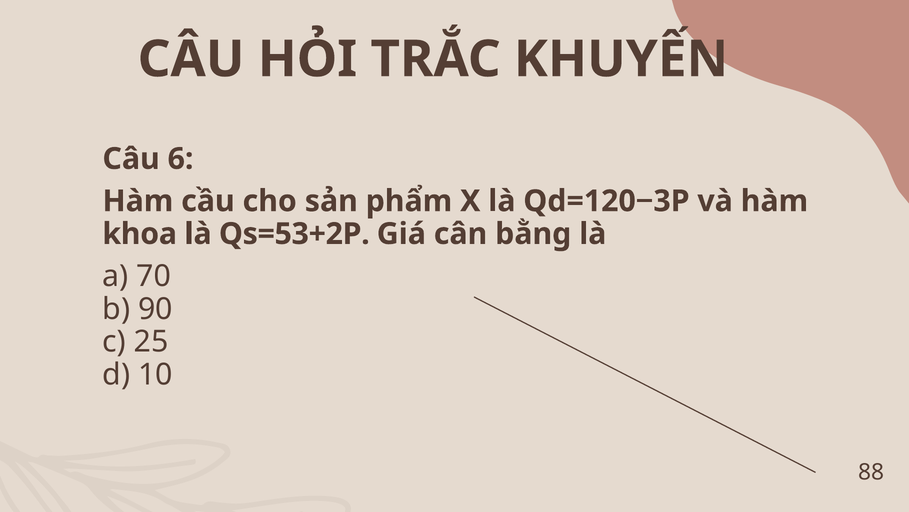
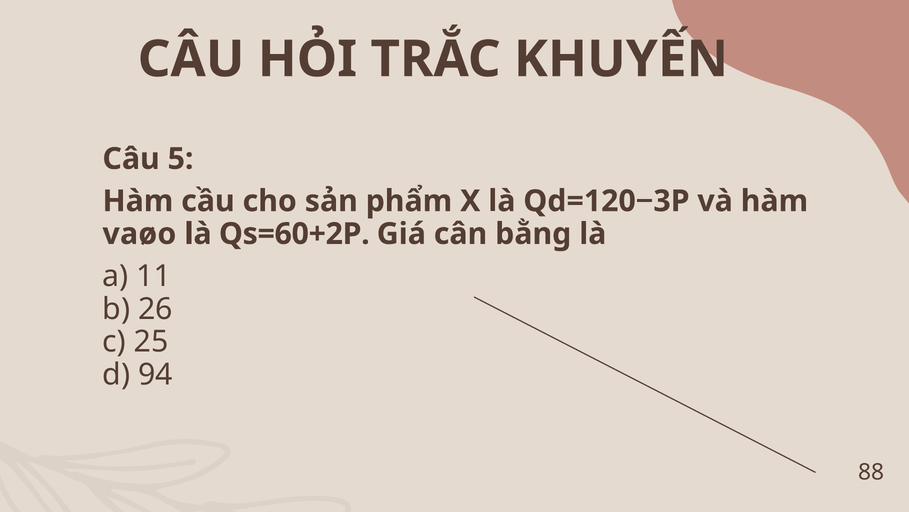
6: 6 -> 5 (181, 159)
khoa: khoa -> vaøo (139, 234)
Qs=53+2P: Qs=53+2P -> Qs=60+2P (294, 234)
70: 70 -> 11 (154, 276)
90: 90 -> 26 (155, 309)
10: 10 -> 94 (155, 374)
